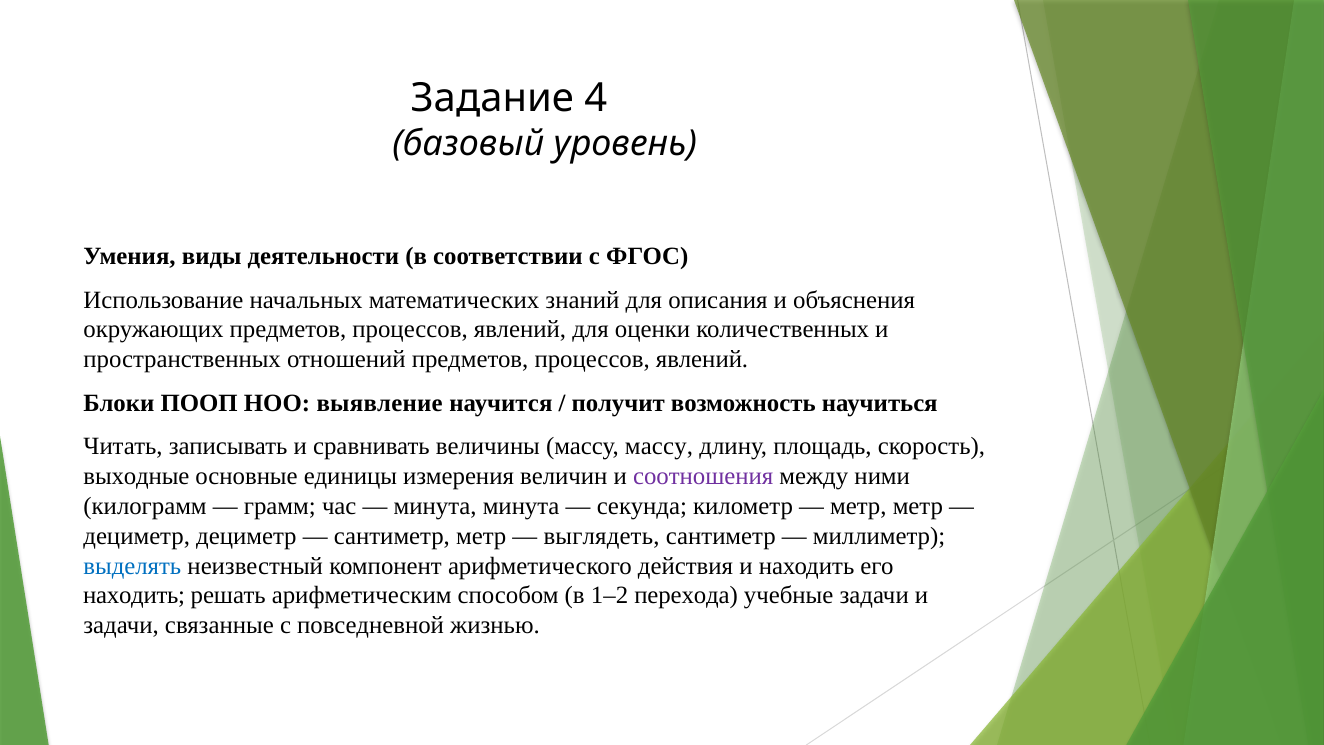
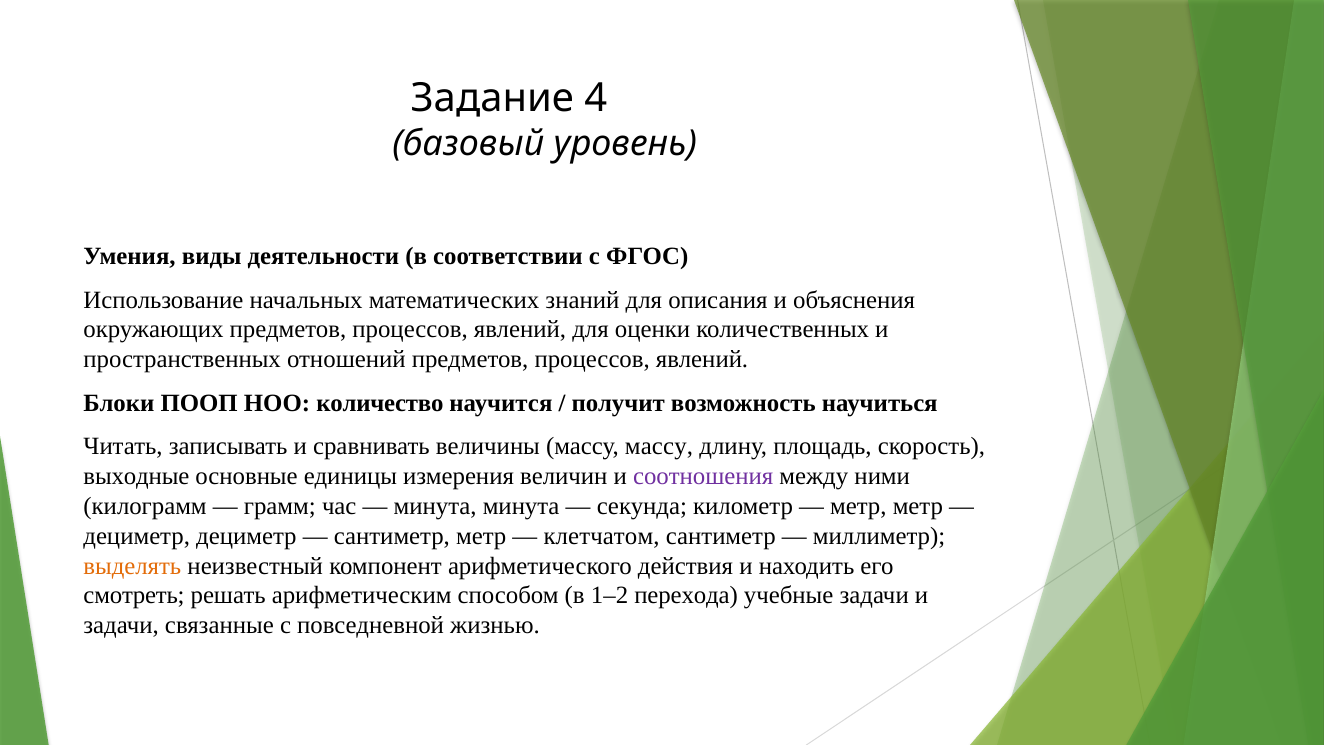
выявление: выявление -> количество (380, 403)
выглядеть: выглядеть -> клетчатом (602, 536)
выделять colour: blue -> orange (132, 566)
находить: находить -> смотреть (134, 596)
